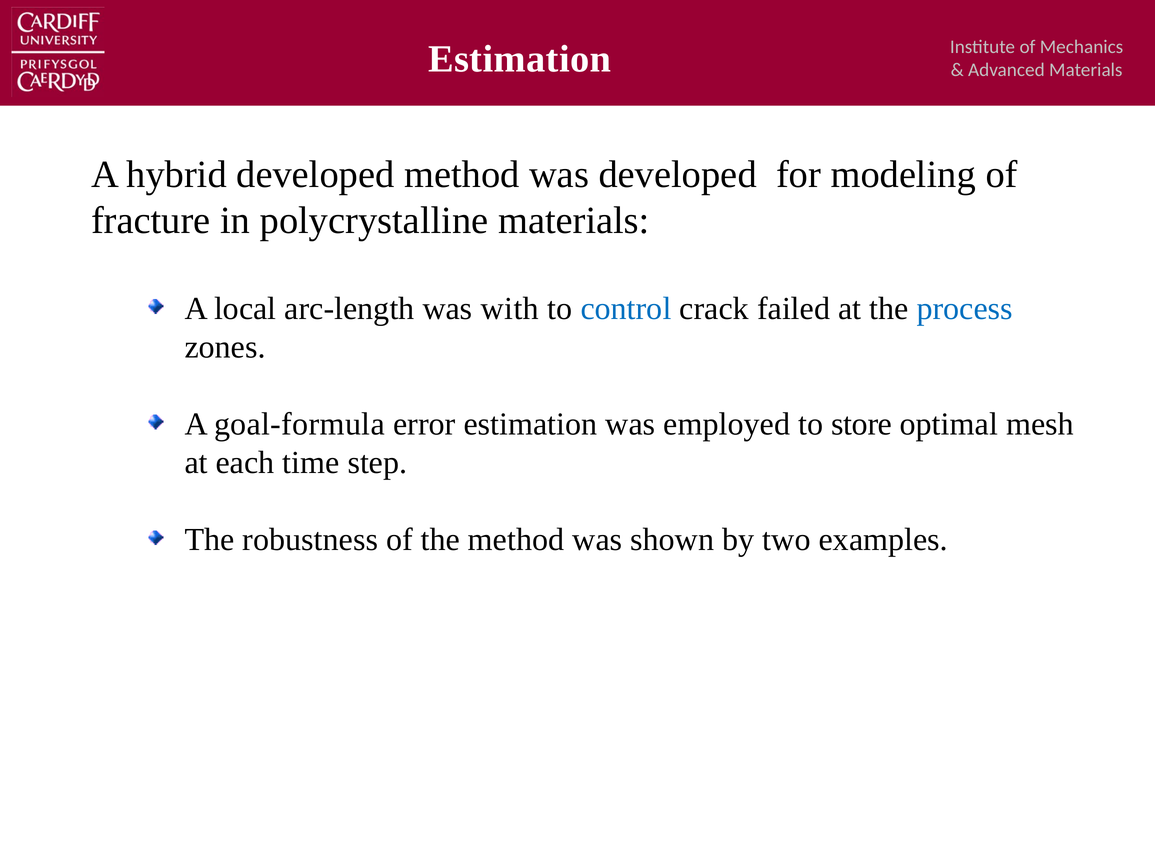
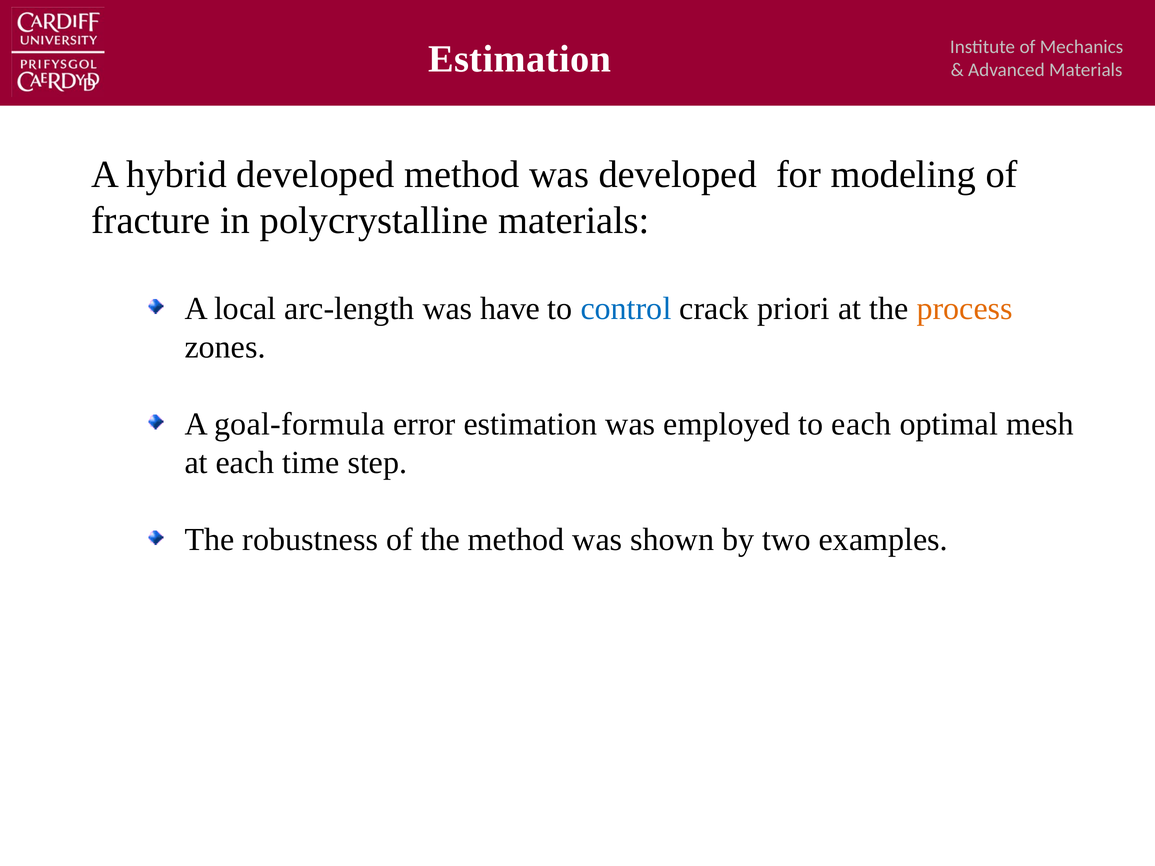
with: with -> have (510, 309)
failed: failed -> priori (793, 309)
process colour: blue -> orange (965, 309)
to store: store -> each (861, 424)
